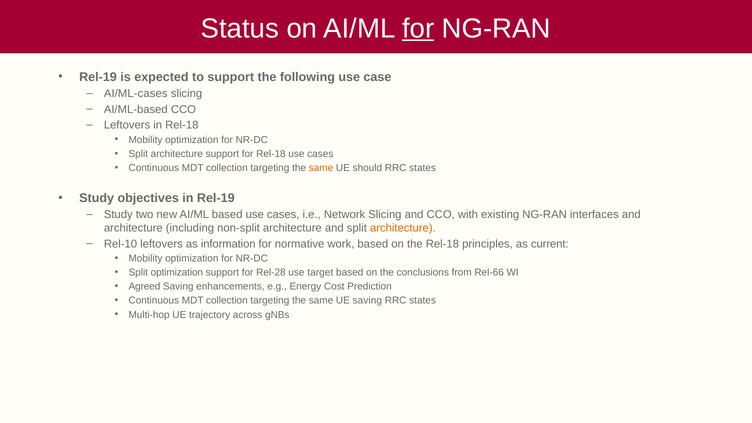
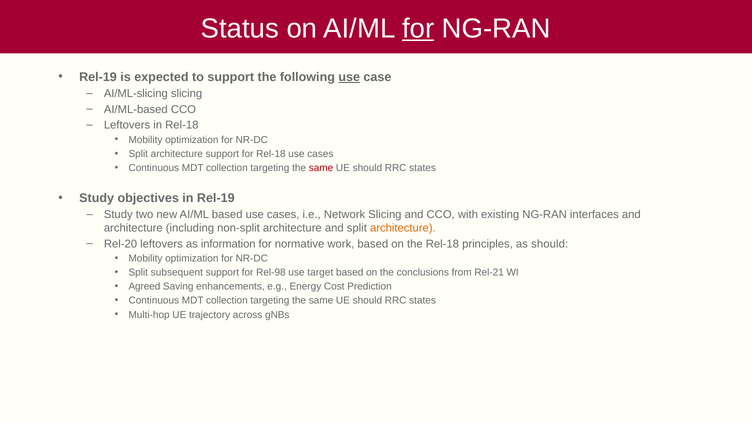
use underline: none -> present (349, 77)
AI/ML-cases: AI/ML-cases -> AI/ML-slicing (136, 93)
same colour: orange -> red (321, 168)
Rel-10: Rel-10 -> Rel-20 (120, 244)
as current: current -> should (550, 244)
Split optimization: optimization -> subsequent (177, 273)
Rel-28: Rel-28 -> Rel-98 (271, 273)
Rel-66: Rel-66 -> Rel-21 (489, 273)
saving: saving -> should (367, 301)
